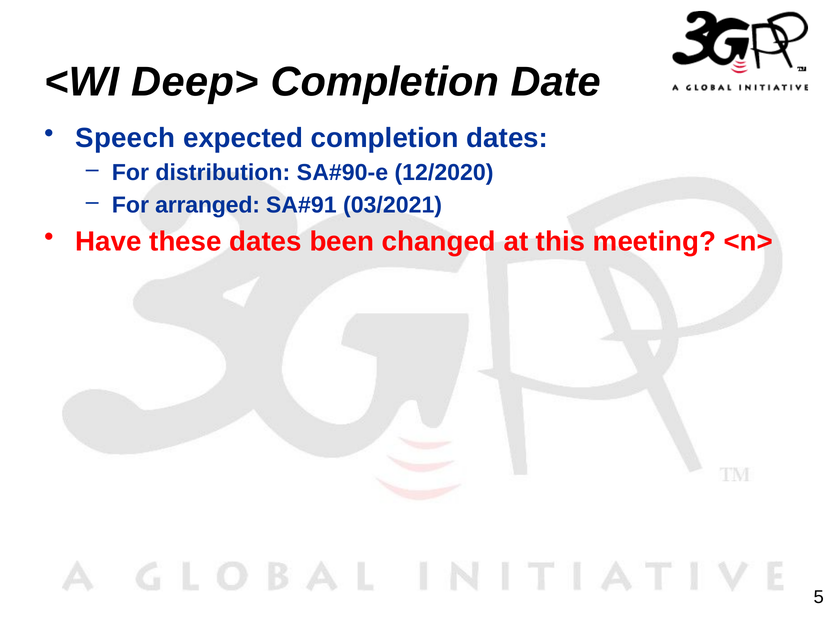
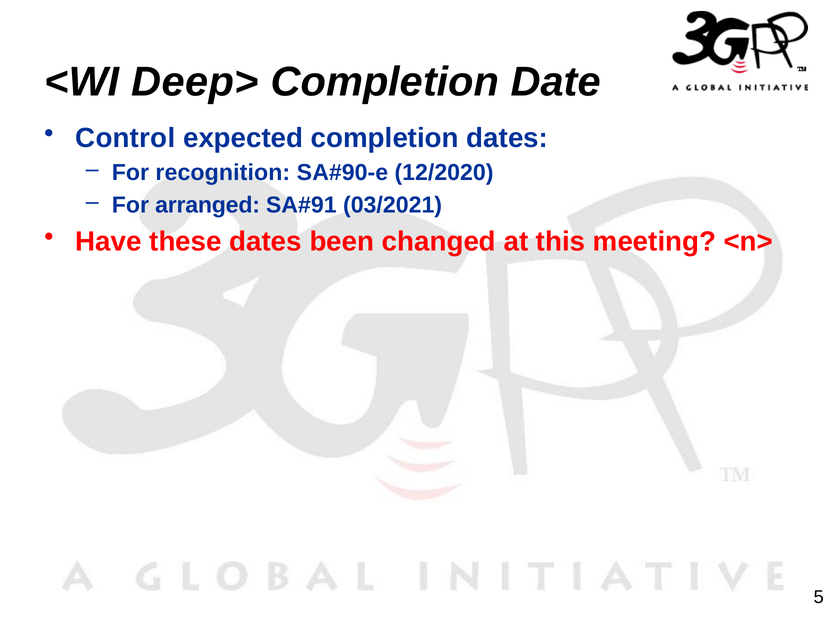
Speech: Speech -> Control (125, 138)
distribution: distribution -> recognition (223, 173)
